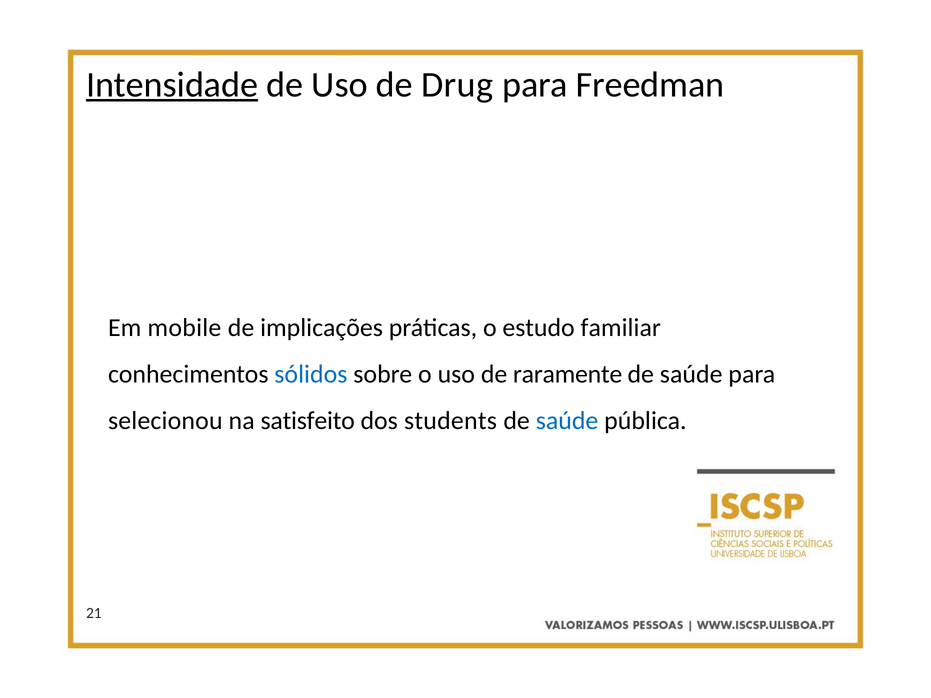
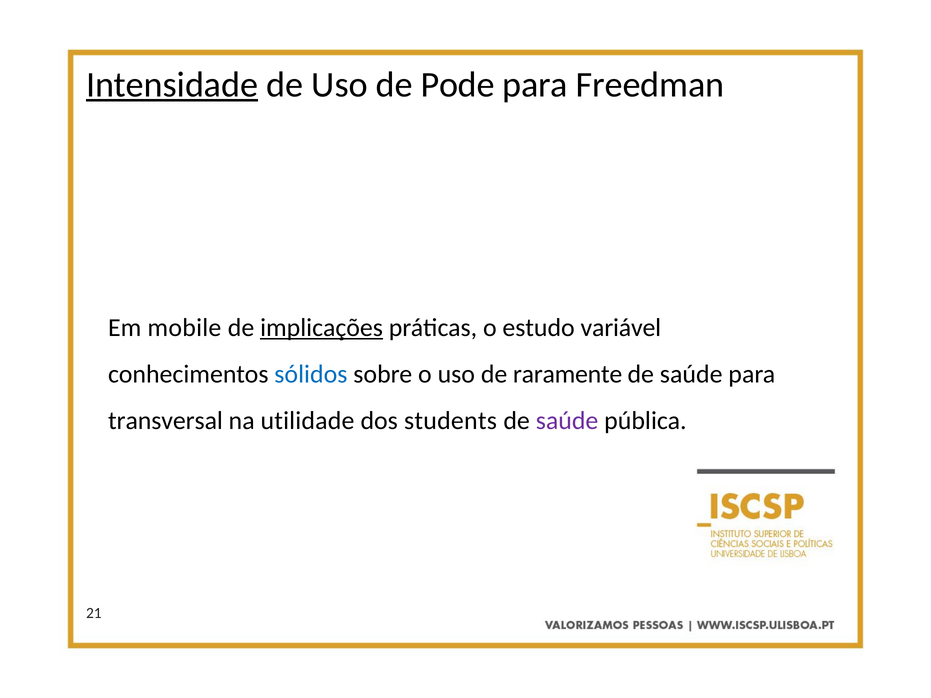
Drug: Drug -> Pode (458, 85)
implicações underline: none -> present (322, 328)
familiar: familiar -> variável (621, 328)
selecionou: selecionou -> transversal (165, 421)
satisfeito: satisfeito -> utilidade (307, 421)
saúde colour: blue -> purple (567, 421)
